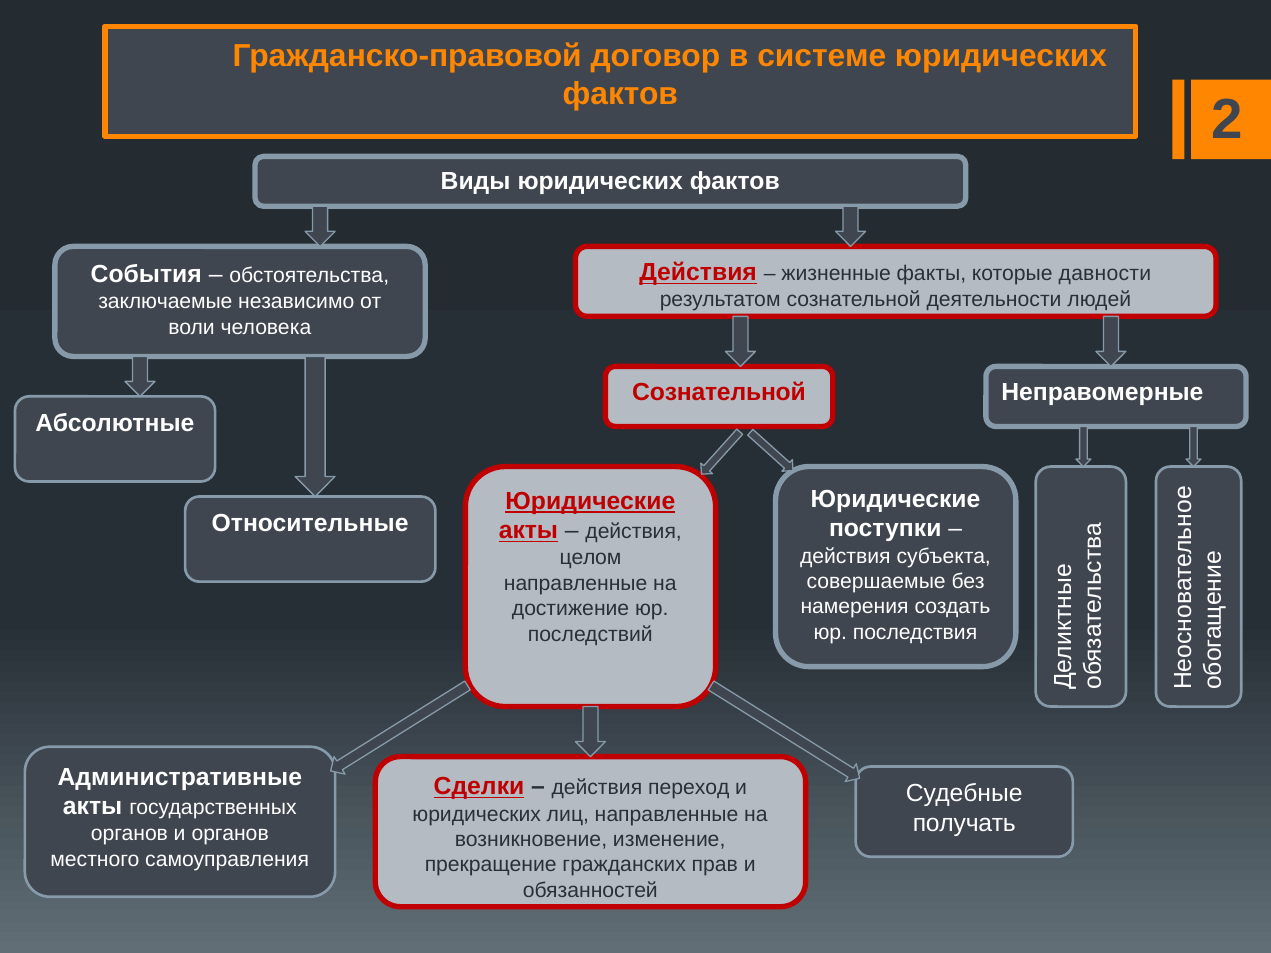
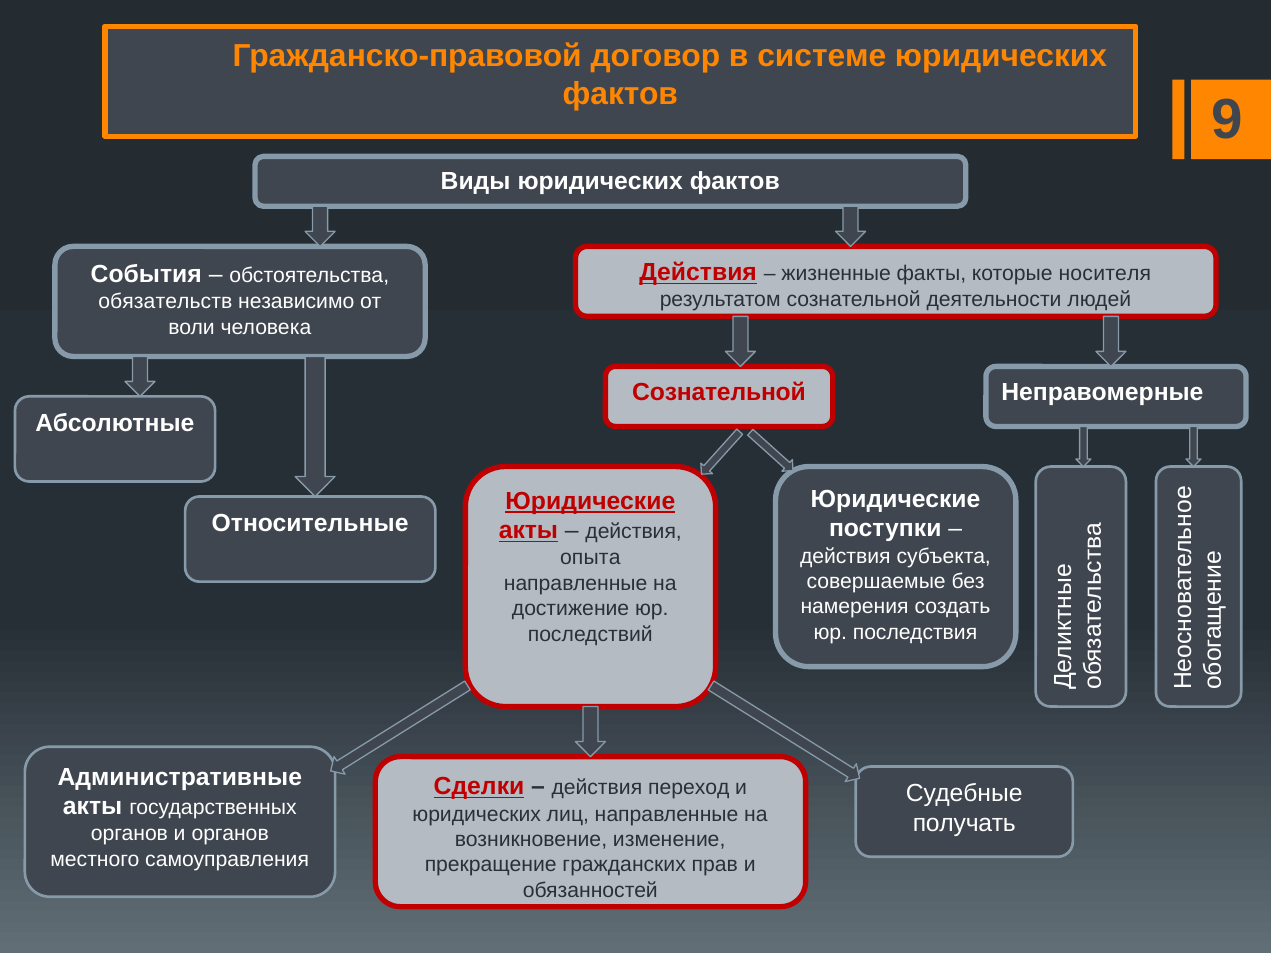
2: 2 -> 9 (1227, 120)
давности: давности -> носителя (1105, 274)
заключаемые: заключаемые -> обязательств (165, 302)
целом: целом -> опыта (590, 558)
